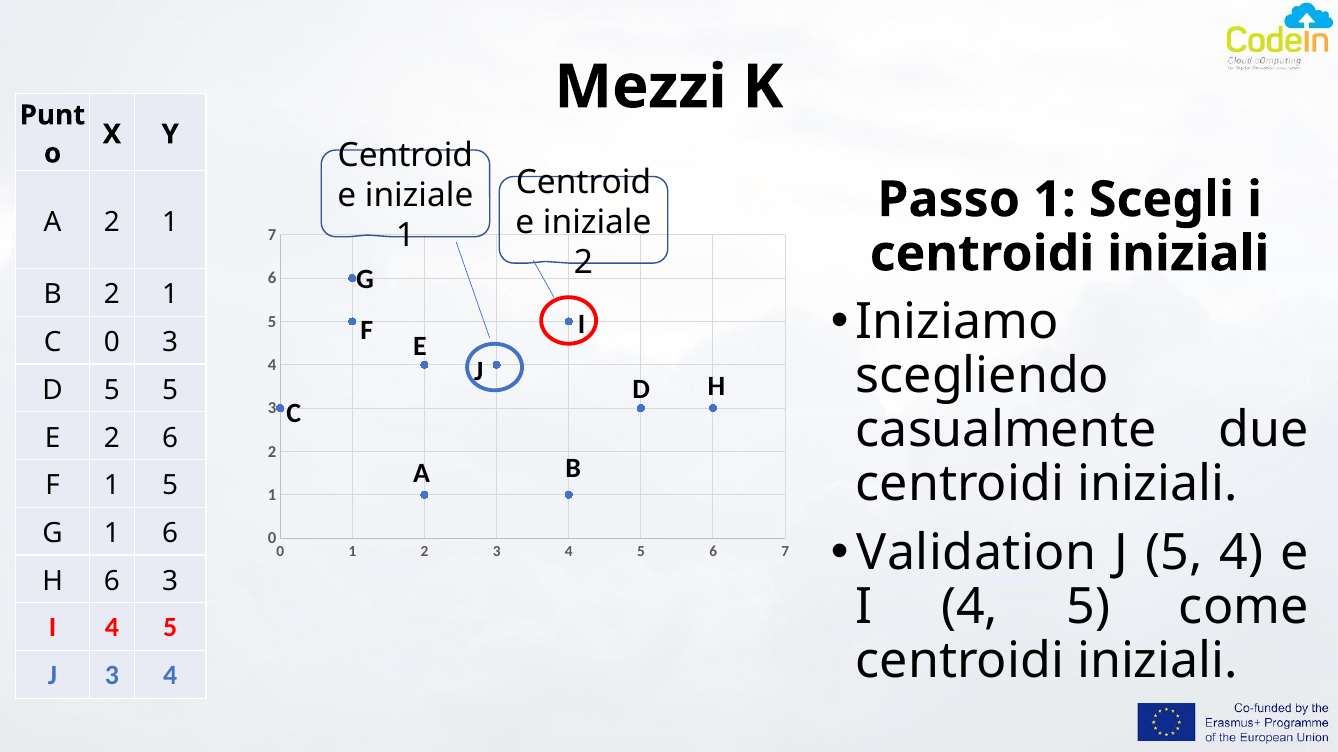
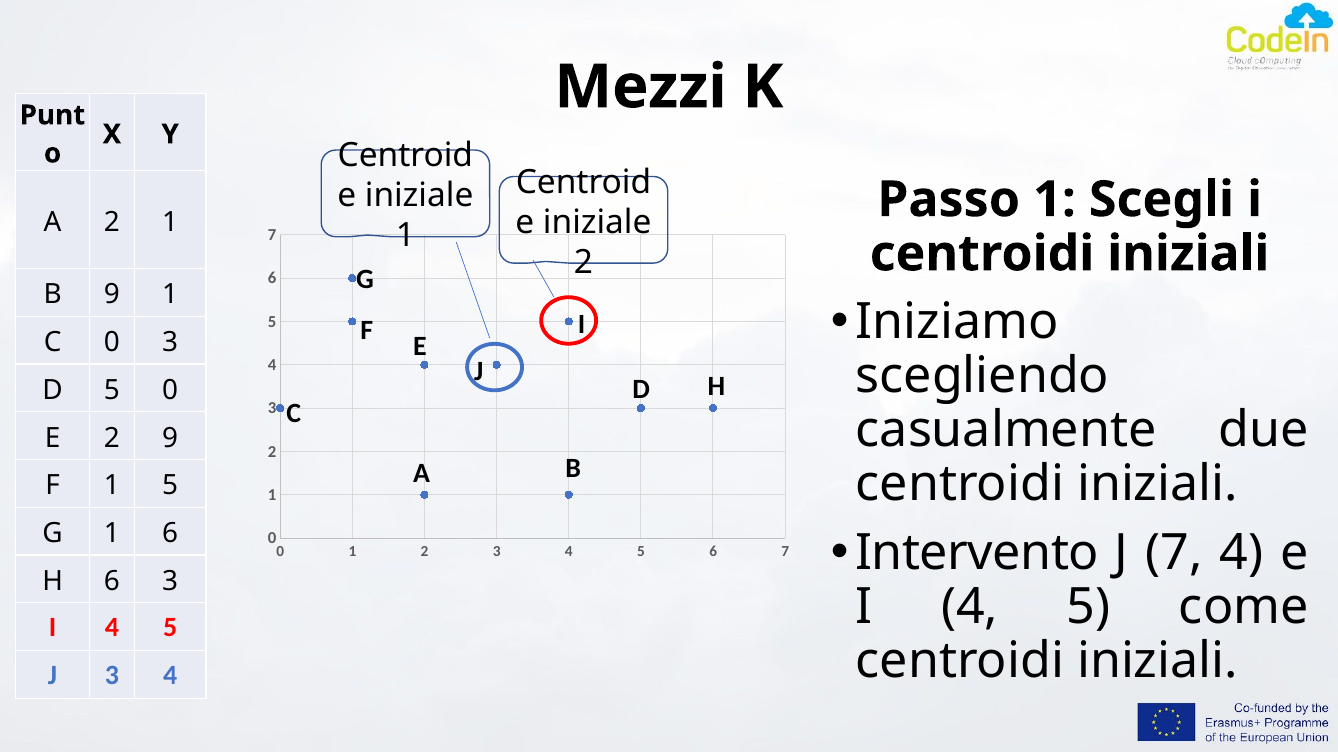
B 2: 2 -> 9 (112, 295)
5 5: 5 -> 0 (170, 390)
2 6: 6 -> 9 (170, 438)
Validation: Validation -> Intervento (977, 553)
J 5: 5 -> 7 (1174, 553)
